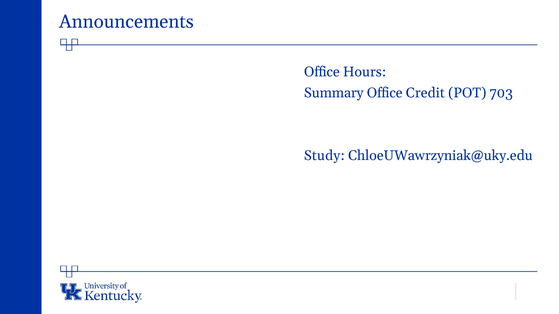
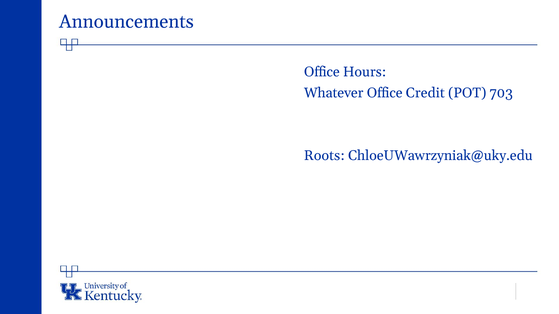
Summary: Summary -> Whatever (334, 93)
Study: Study -> Roots (324, 156)
